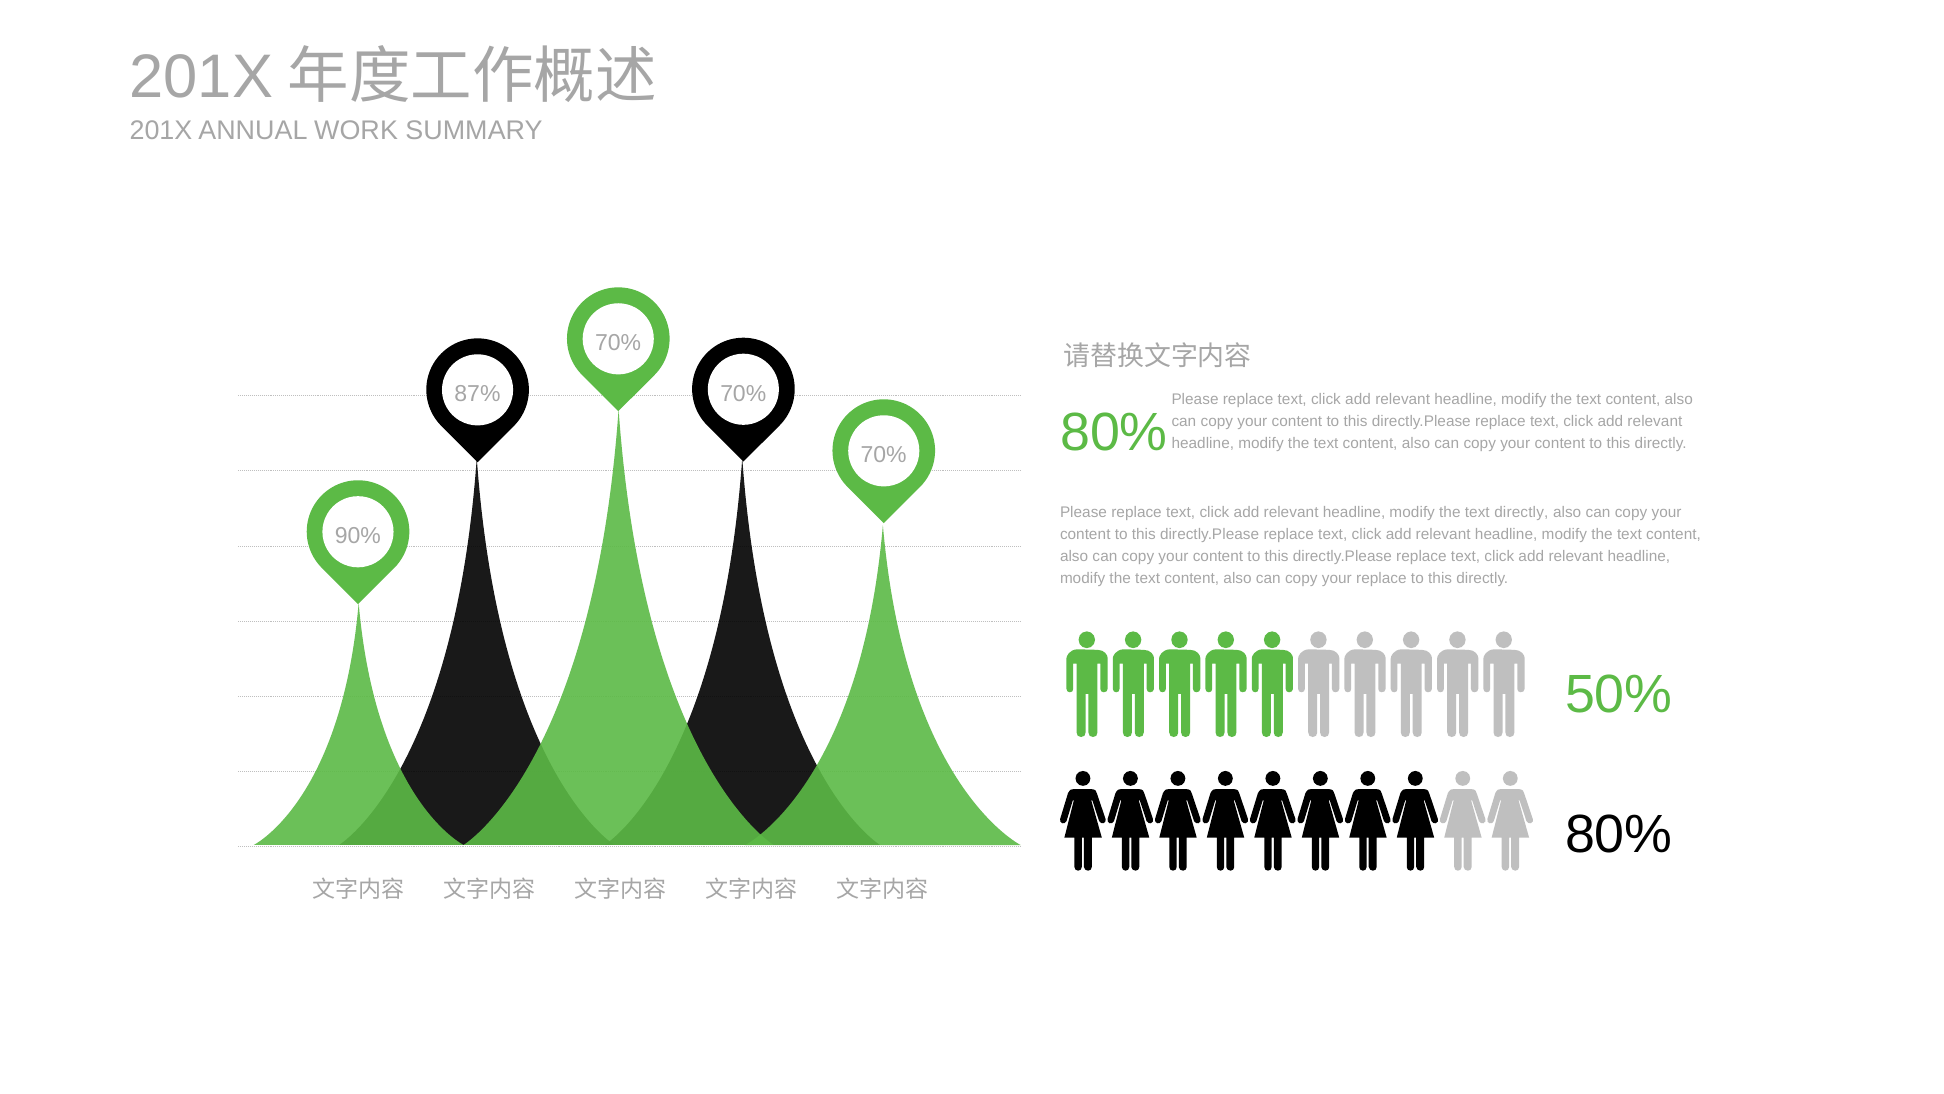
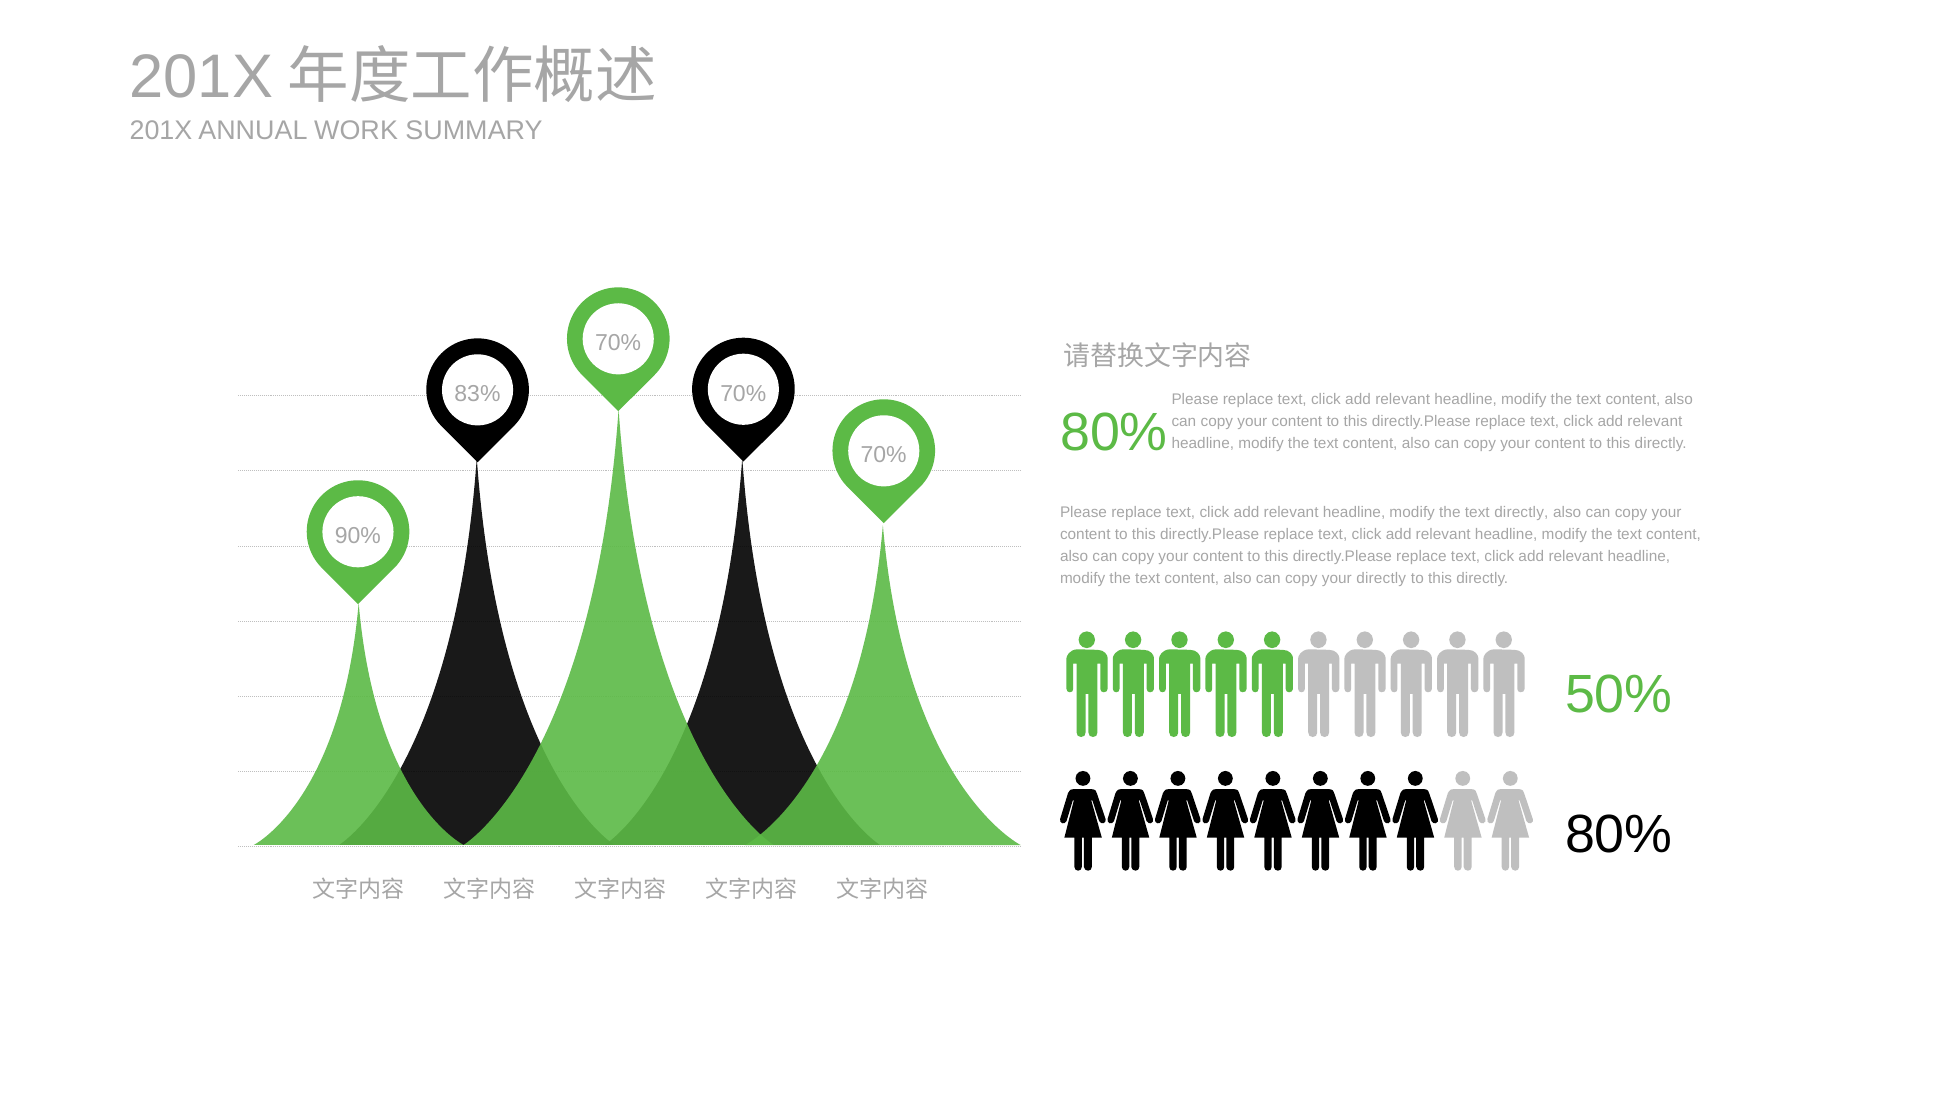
87%: 87% -> 83% (477, 394)
your replace: replace -> directly (1381, 578)
